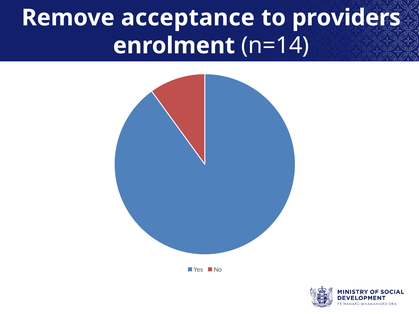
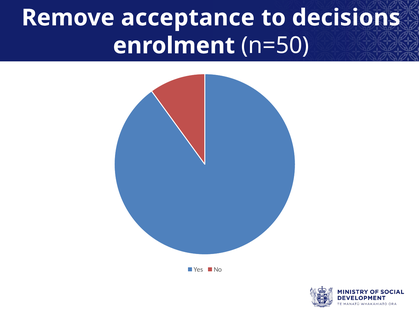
providers: providers -> decisions (346, 18)
n=14: n=14 -> n=50 (275, 46)
